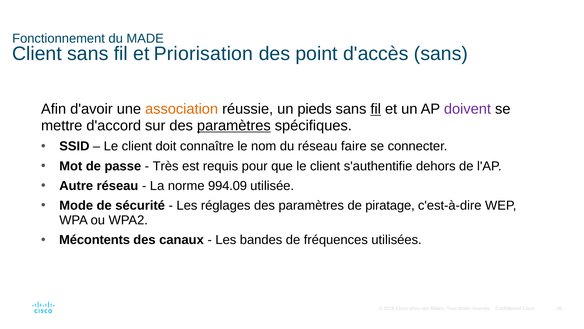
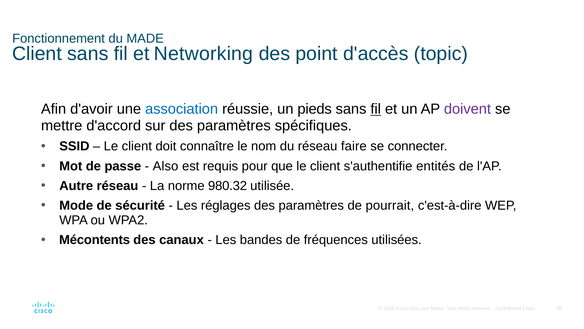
Priorisation: Priorisation -> Networking (203, 54)
d'accès sans: sans -> topic (441, 54)
association colour: orange -> blue (182, 109)
paramètres underline: present -> none (234, 126)
Très: Très -> Also (166, 166)
dehors: dehors -> entités (436, 166)
994.09: 994.09 -> 980.32 (228, 185)
piratage: piratage -> pourrait (390, 205)
